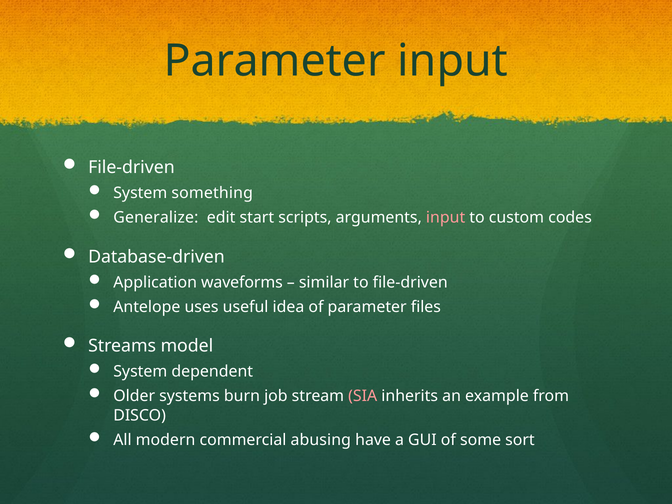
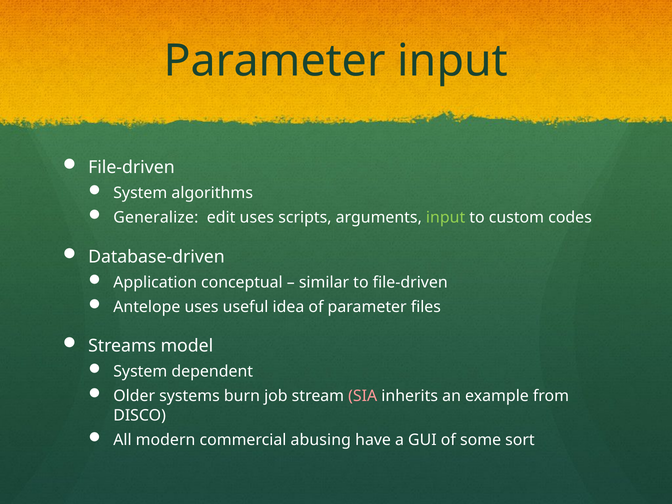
something: something -> algorithms (212, 193)
edit start: start -> uses (257, 218)
input colour: pink -> light green (446, 218)
waveforms: waveforms -> conceptual (242, 282)
